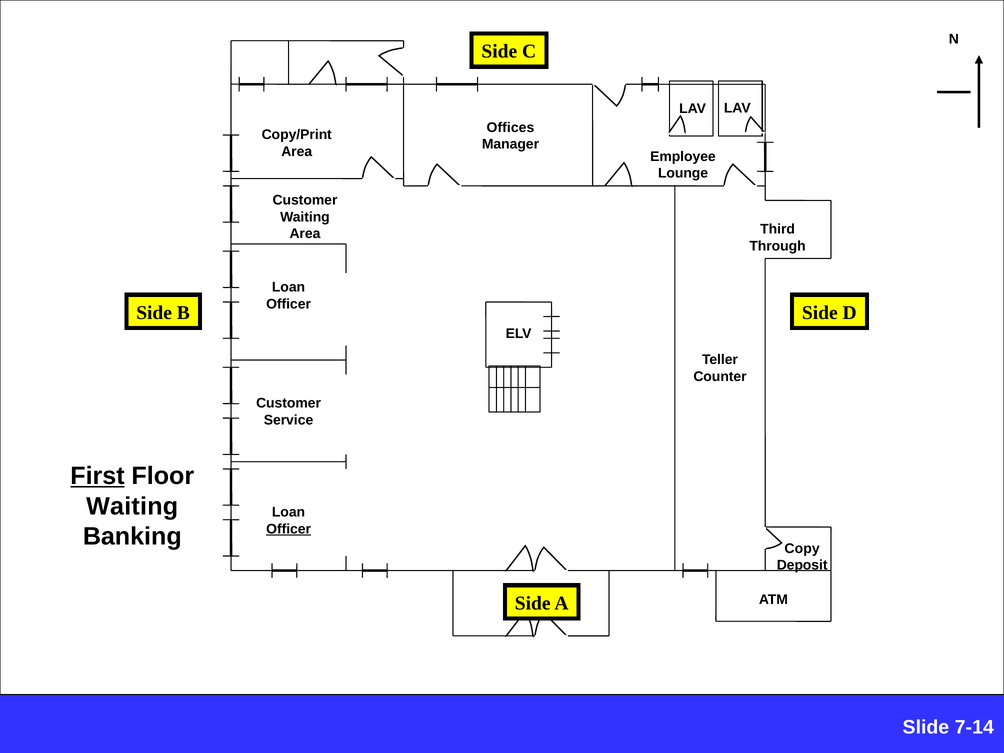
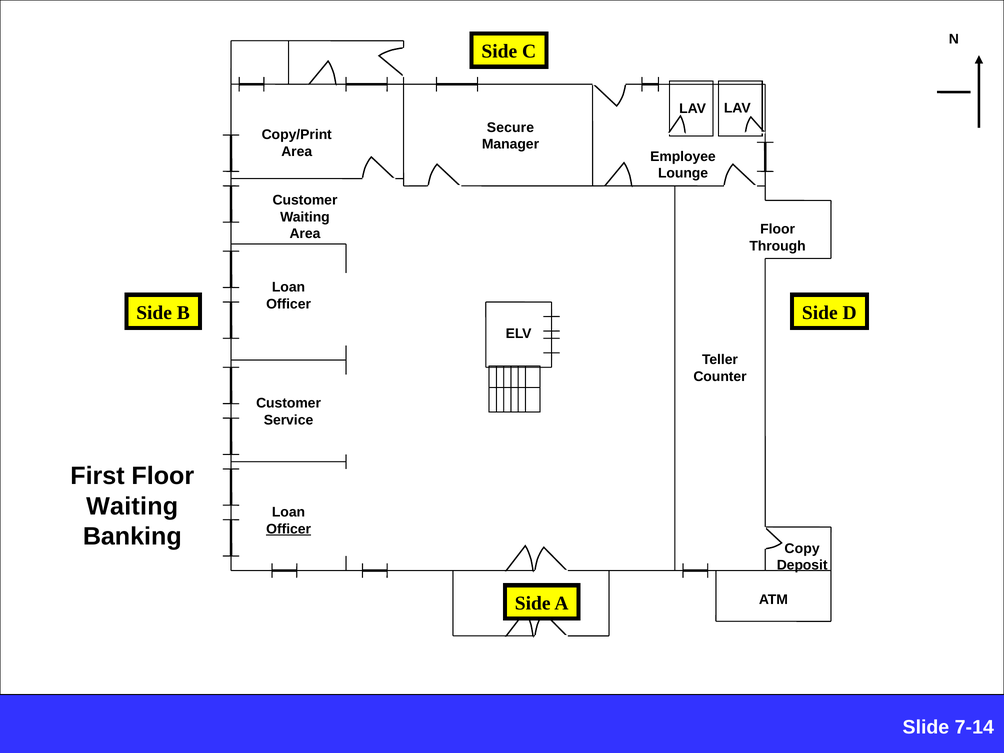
Offices: Offices -> Secure (510, 128)
Third: Third -> Floor (778, 229)
First underline: present -> none (98, 476)
